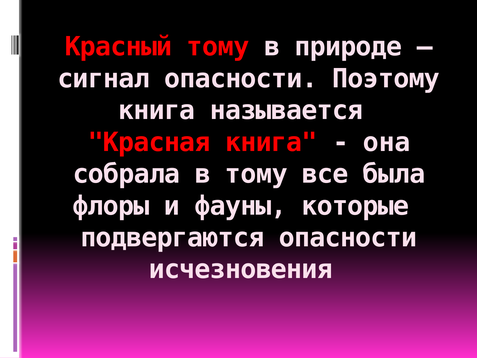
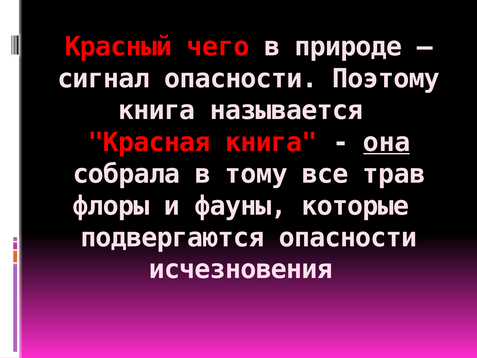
Красный тому: тому -> чего (218, 47)
она underline: none -> present (387, 142)
была: была -> трав (394, 174)
